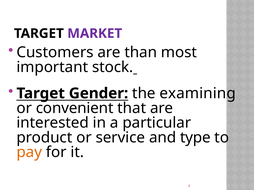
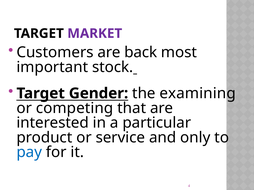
than: than -> back (141, 52)
convenient: convenient -> competing (75, 108)
type: type -> only (195, 138)
pay colour: orange -> blue (29, 153)
